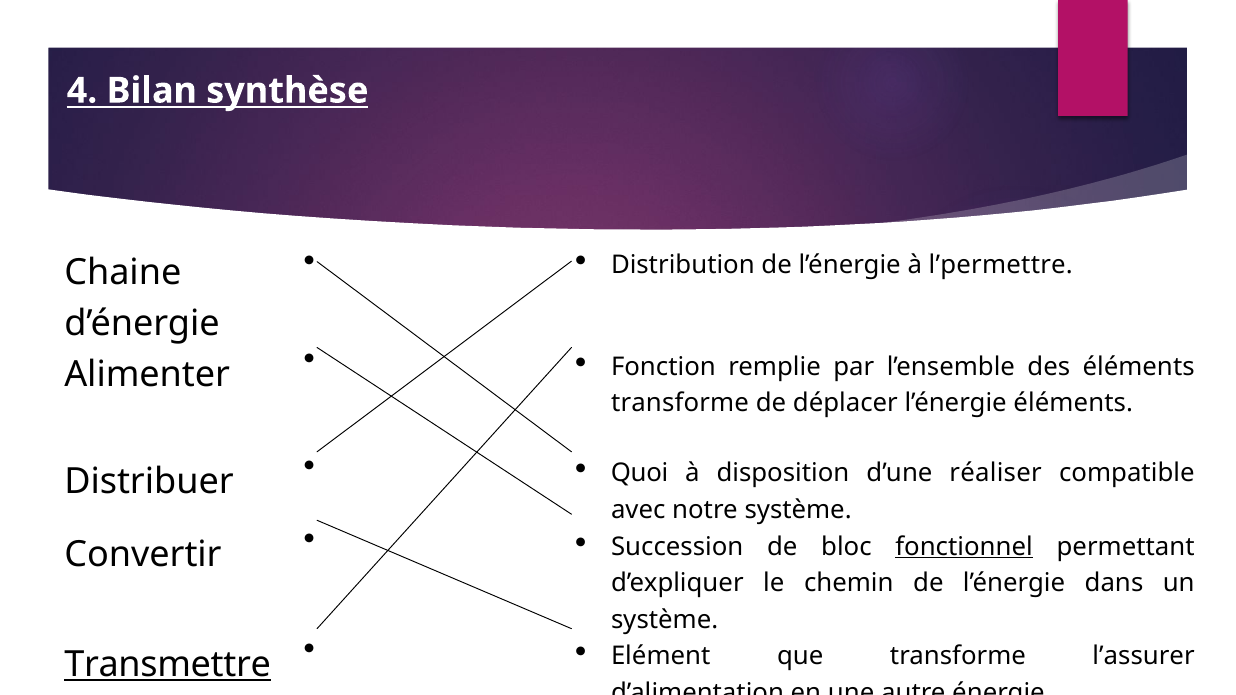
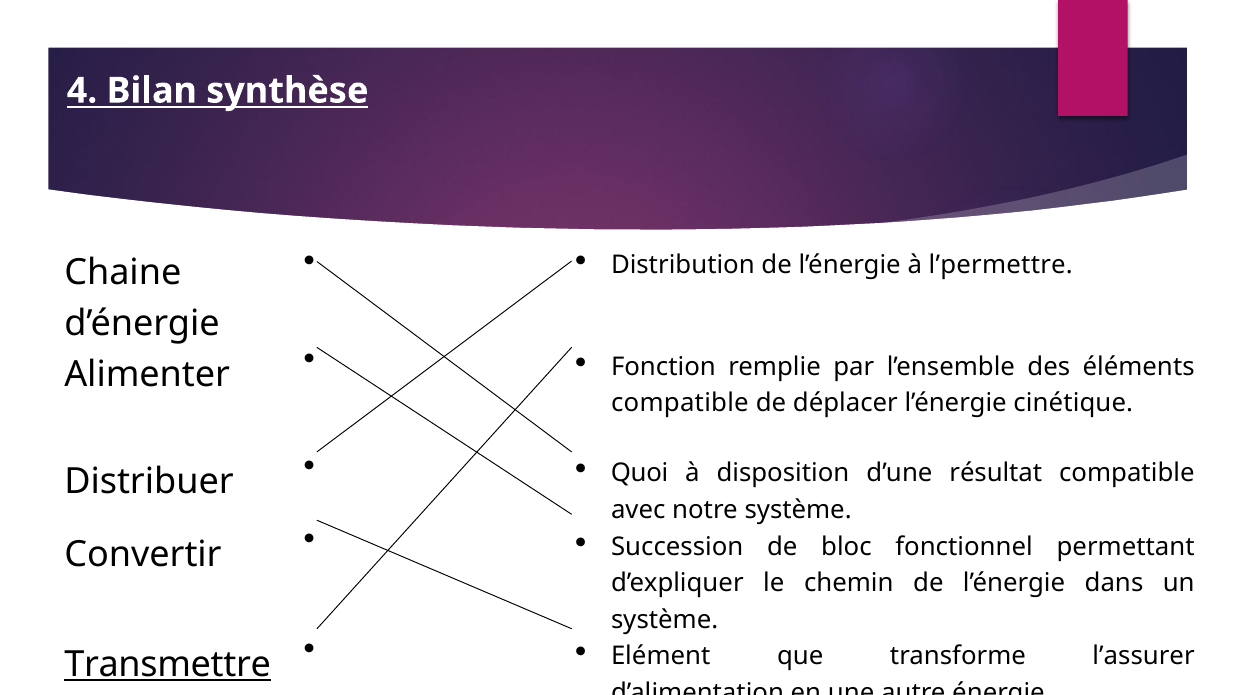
transforme: transforme -> compatible (680, 403)
l’énergie éléments: éléments -> cinétique (1073, 403)
réaliser: réaliser -> résultat (996, 474)
fonctionnel underline: present -> none (964, 547)
